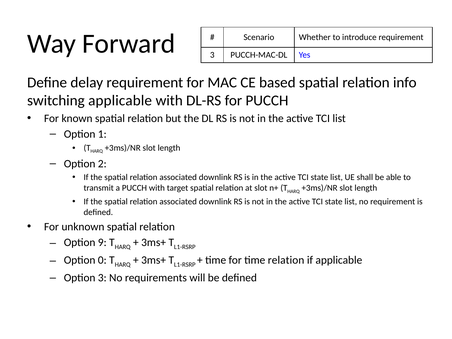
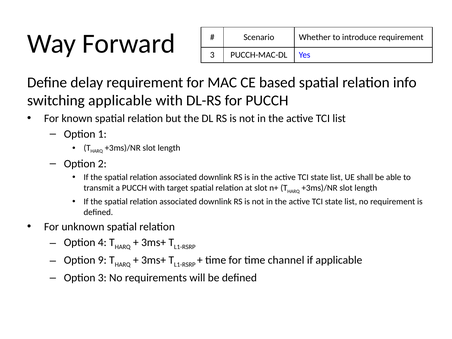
9: 9 -> 4 (102, 243)
0: 0 -> 9 (102, 260)
time relation: relation -> channel (286, 260)
